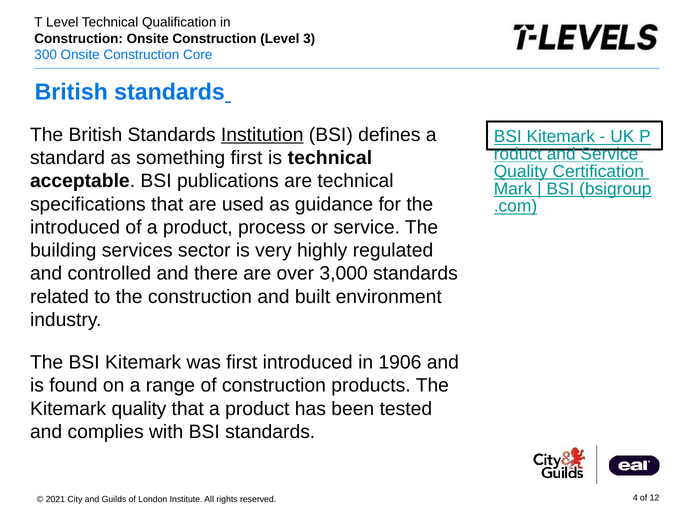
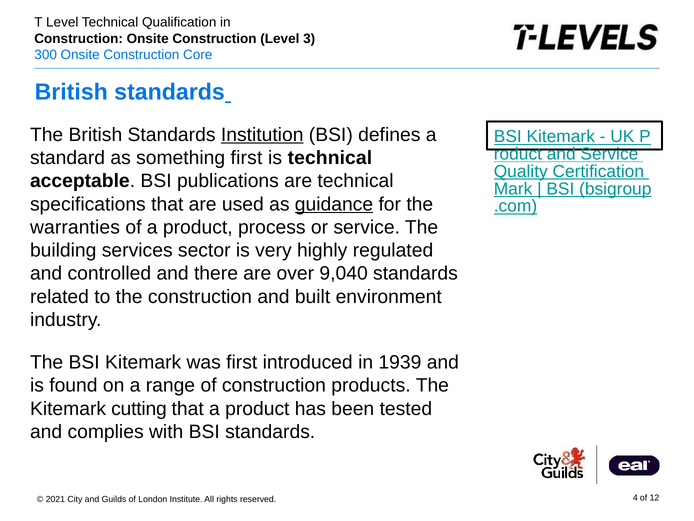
guidance underline: none -> present (334, 204)
introduced: introduced -> warranties (75, 227)
3,000: 3,000 -> 9,040 (344, 273)
1906: 1906 -> 1939 (400, 362)
Kitemark quality: quality -> cutting (139, 408)
